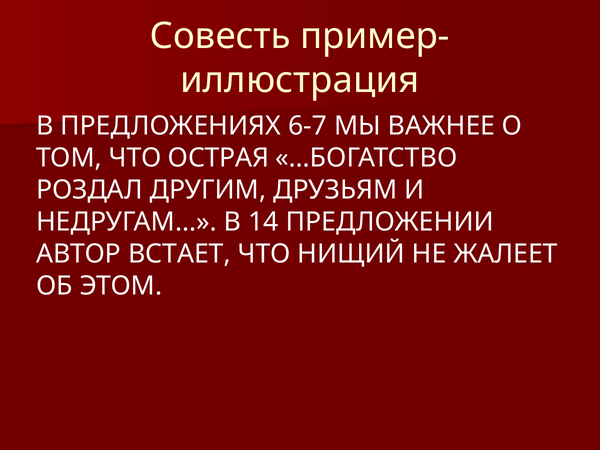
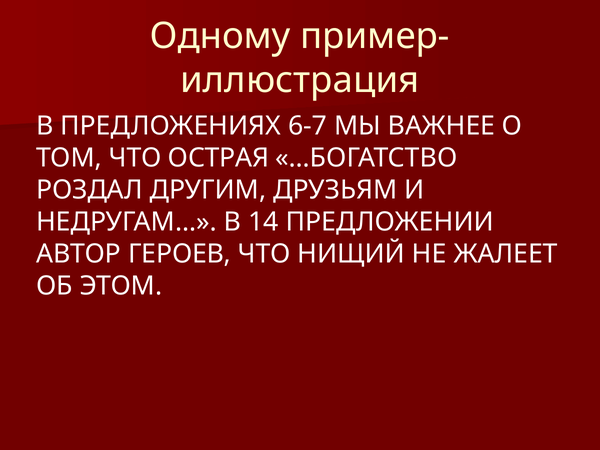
Совесть: Совесть -> Одному (220, 36)
ВСТАЕТ: ВСТАЕТ -> ГЕРОЕВ (180, 254)
